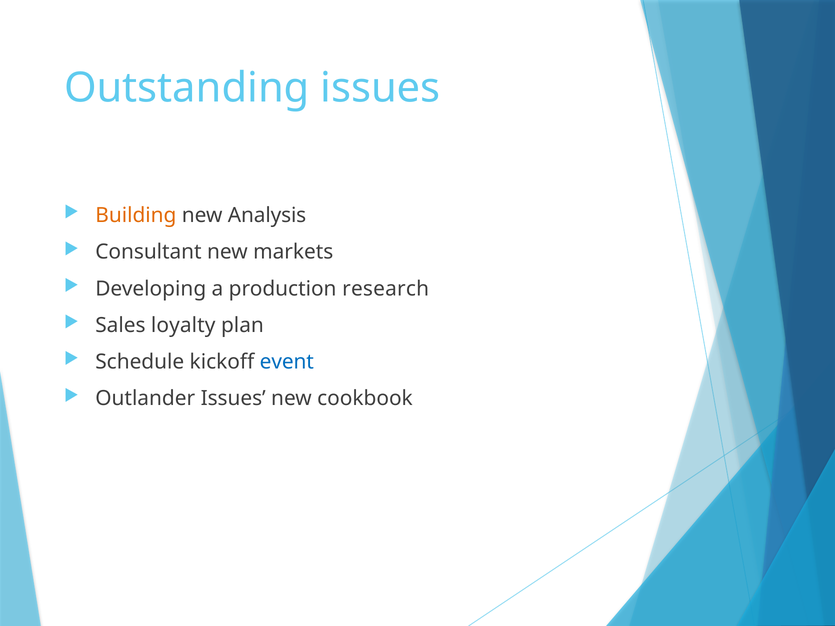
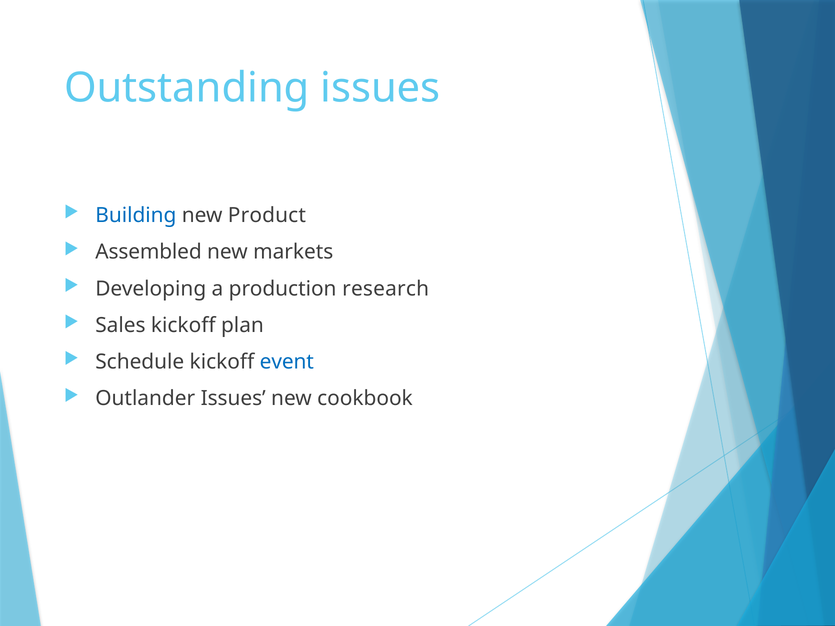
Building colour: orange -> blue (136, 215)
Analysis: Analysis -> Product (267, 215)
Consultant: Consultant -> Assembled (149, 252)
Sales loyalty: loyalty -> kickoff (183, 325)
